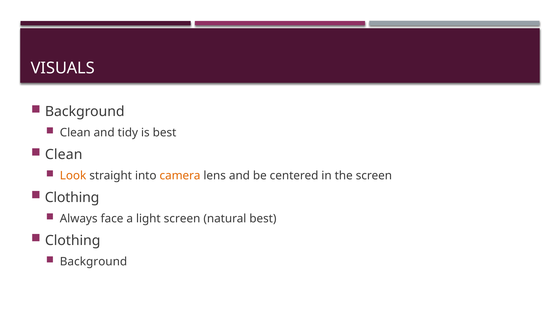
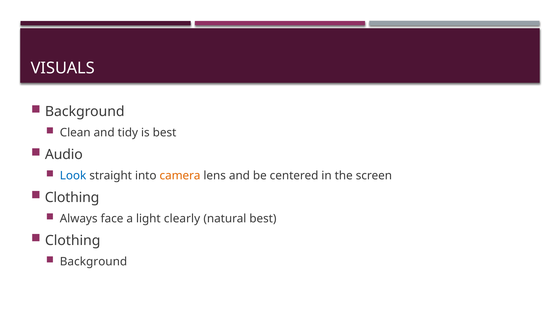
Clean: Clean -> Audio (64, 155)
Look colour: orange -> blue (73, 176)
light screen: screen -> clearly (182, 219)
